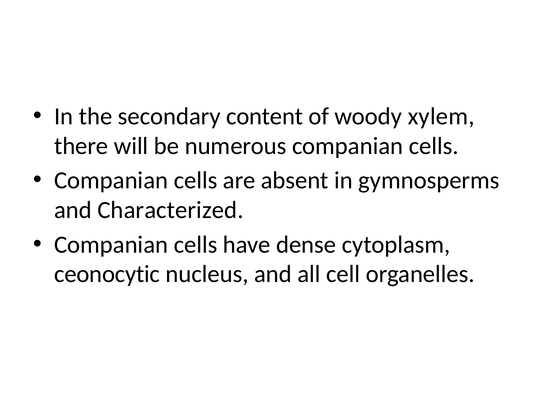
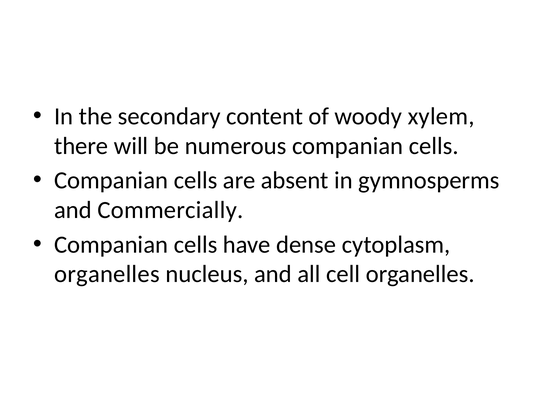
Characterized: Characterized -> Commercially (170, 210)
ceonocytic: ceonocytic -> organelles (107, 274)
